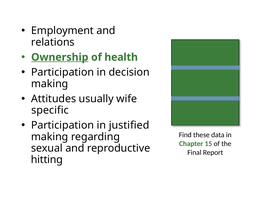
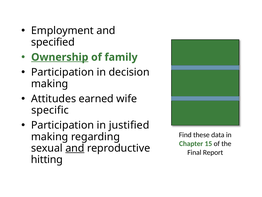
relations: relations -> specified (53, 42)
health: health -> family (121, 57)
usually: usually -> earned (96, 99)
and underline: none -> present (75, 148)
